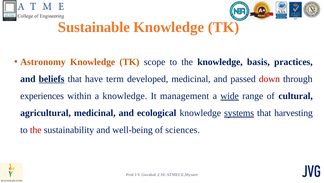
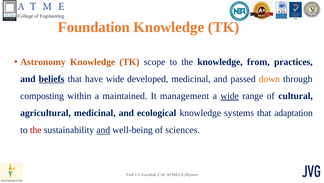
Sustainable: Sustainable -> Foundation (94, 27)
basis: basis -> from (258, 62)
have term: term -> wide (115, 79)
down colour: red -> orange (269, 79)
experiences: experiences -> composting (42, 96)
a knowledge: knowledge -> maintained (125, 96)
systems underline: present -> none (239, 113)
harvesting: harvesting -> adaptation (293, 113)
and underline: none -> present (103, 130)
